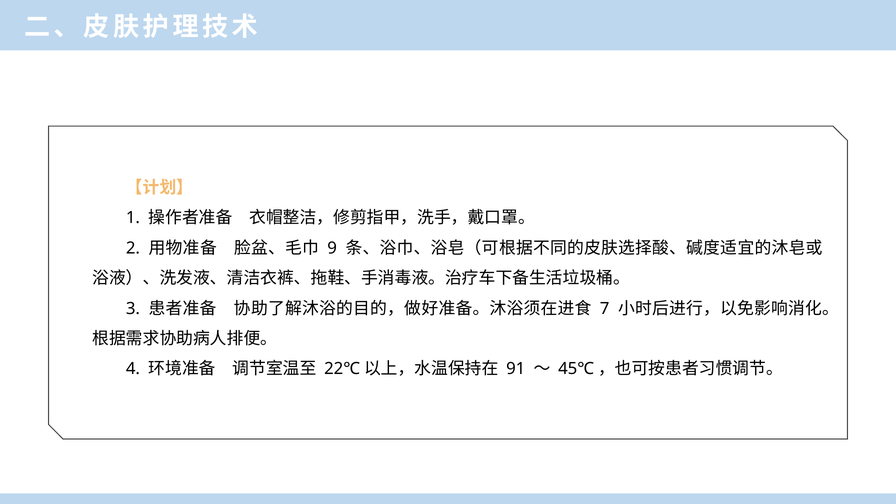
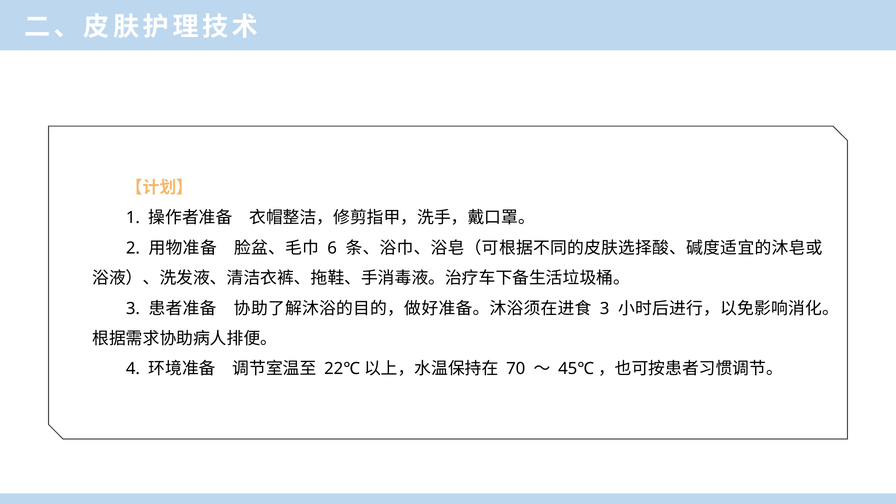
9: 9 -> 6 (332, 248)
7: 7 -> 3 (605, 308)
91: 91 -> 70 (516, 369)
